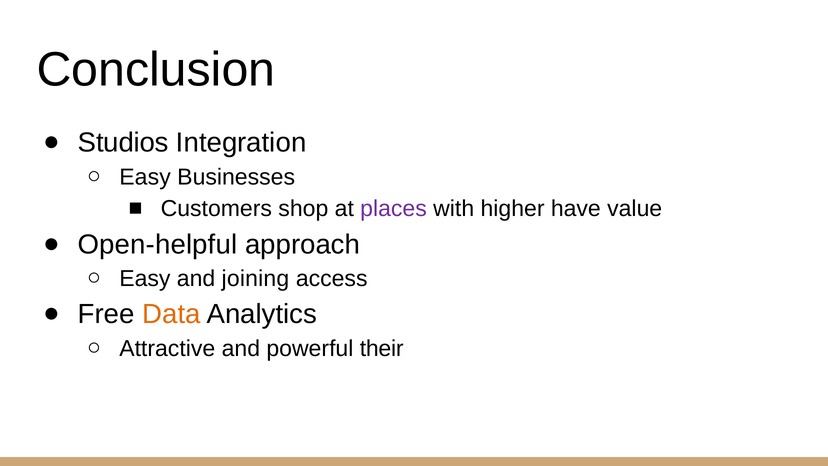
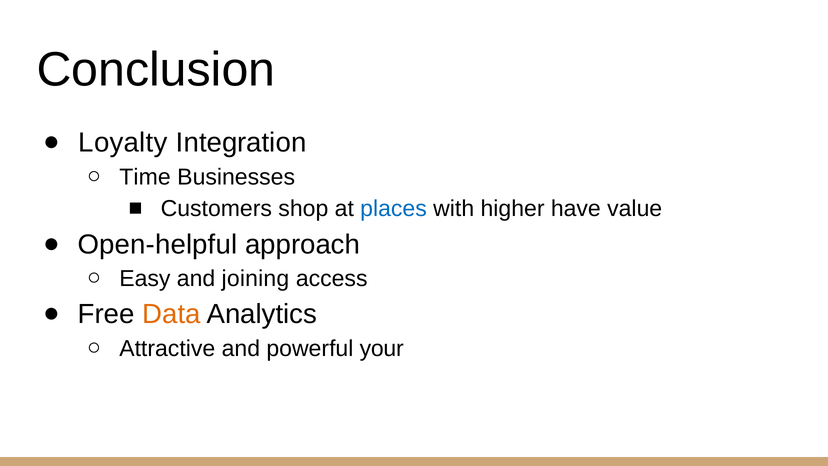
Studios: Studios -> Loyalty (123, 143)
Easy: Easy -> Time (145, 177)
places colour: purple -> blue (394, 209)
their: their -> your (382, 348)
